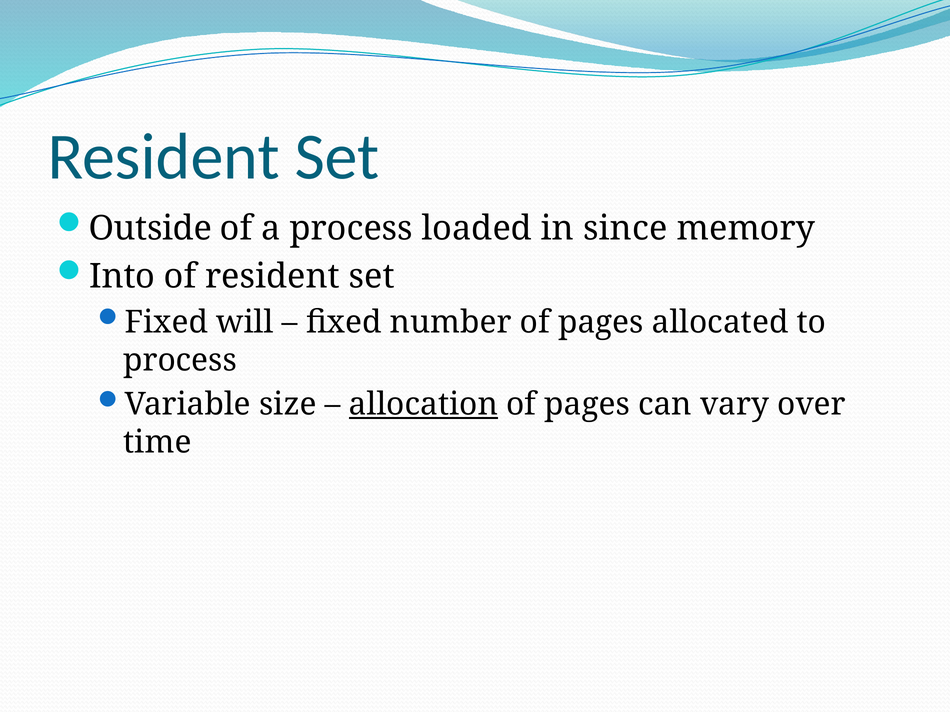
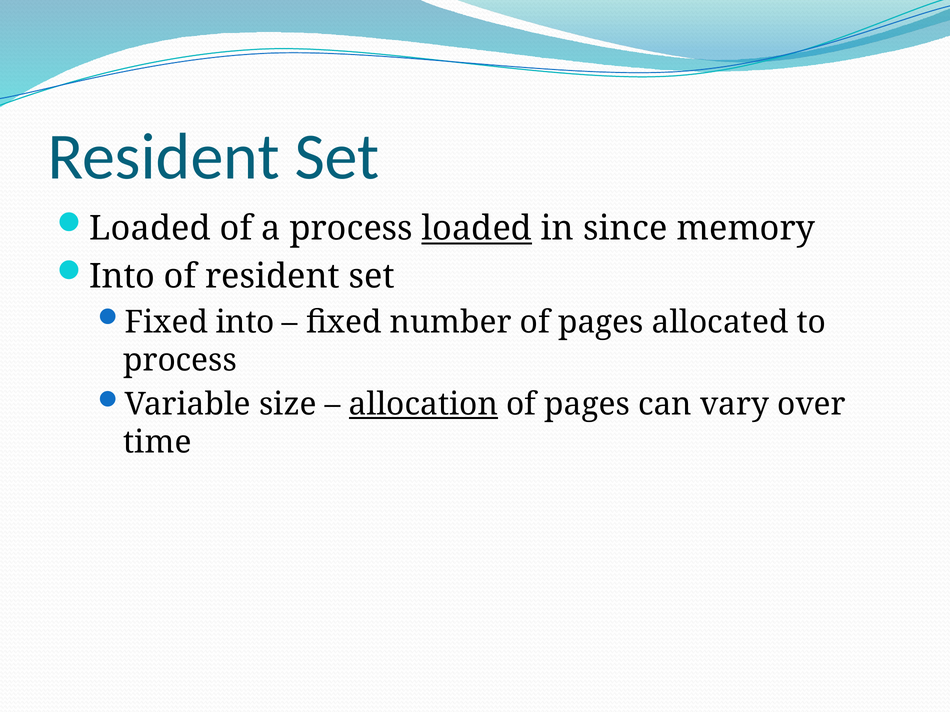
Outside: Outside -> Loaded (150, 229)
loaded underline: none -> present (477, 229)
Fixed will: will -> into (245, 322)
